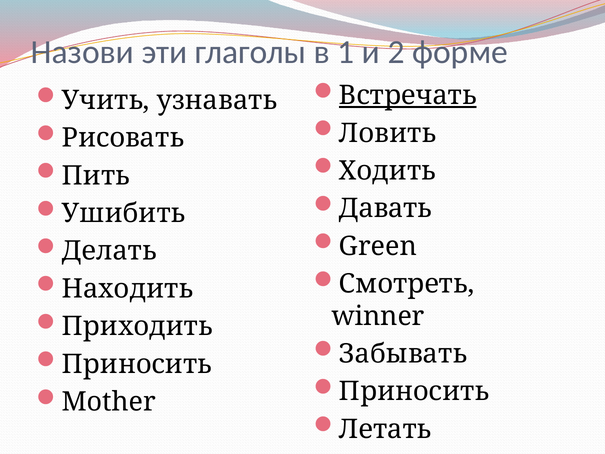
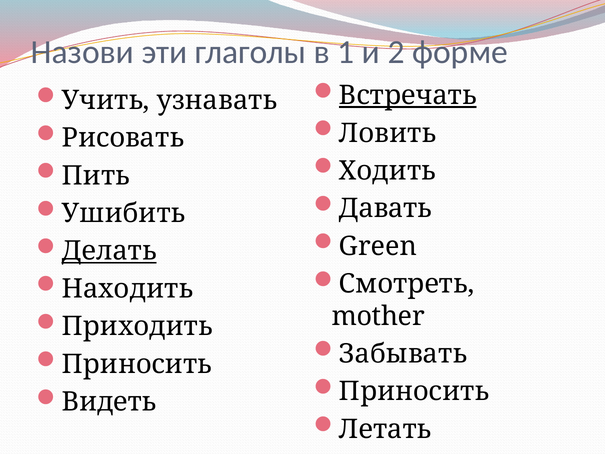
Делать underline: none -> present (109, 251)
winner: winner -> mother (378, 316)
Mother: Mother -> Видеть (109, 402)
